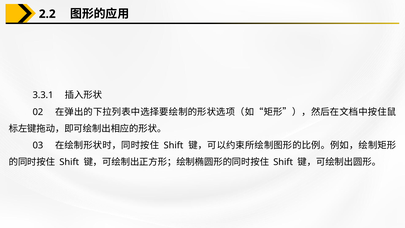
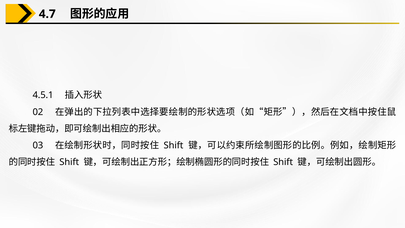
2.2: 2.2 -> 4.7 (47, 14)
3.3.1: 3.3.1 -> 4.5.1 (43, 95)
